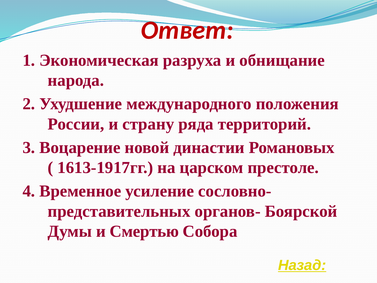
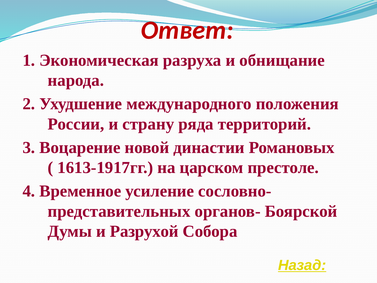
Смертью: Смертью -> Разрухой (144, 231)
